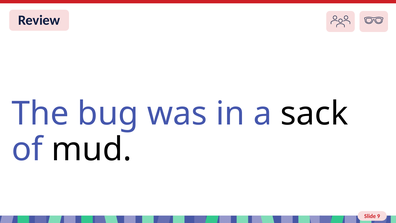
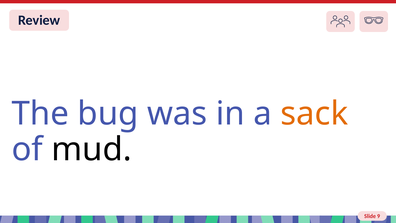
sack colour: black -> orange (314, 114)
